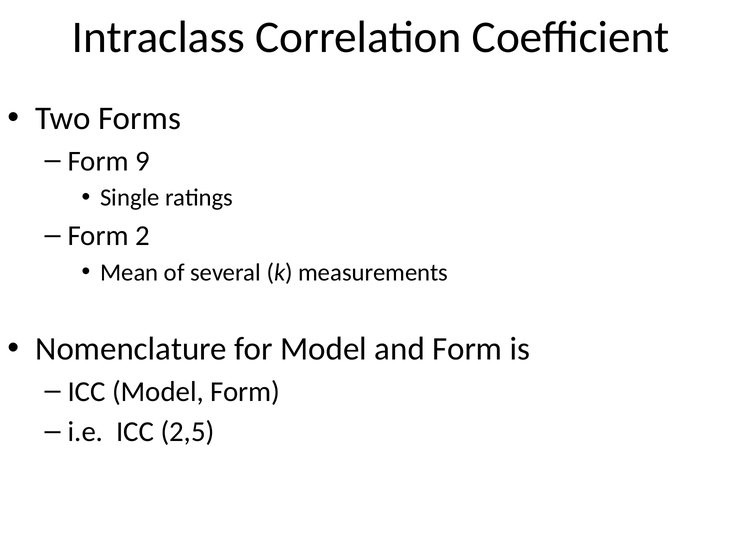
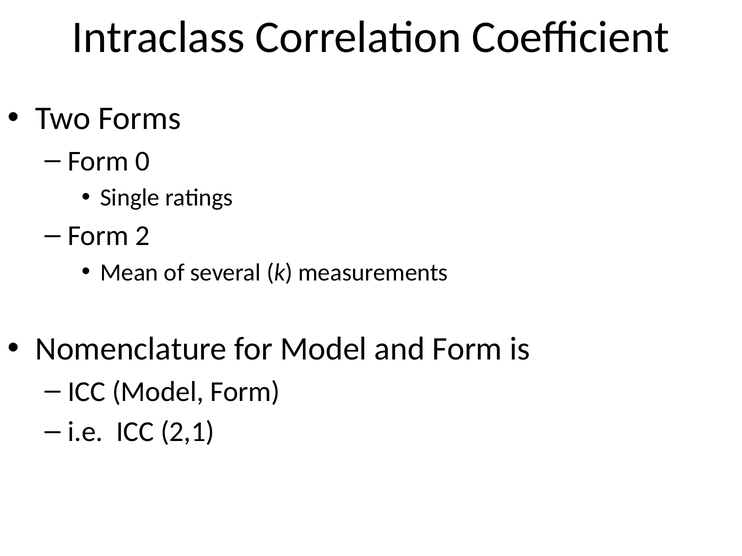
9: 9 -> 0 (142, 161)
2,5: 2,5 -> 2,1 (188, 432)
